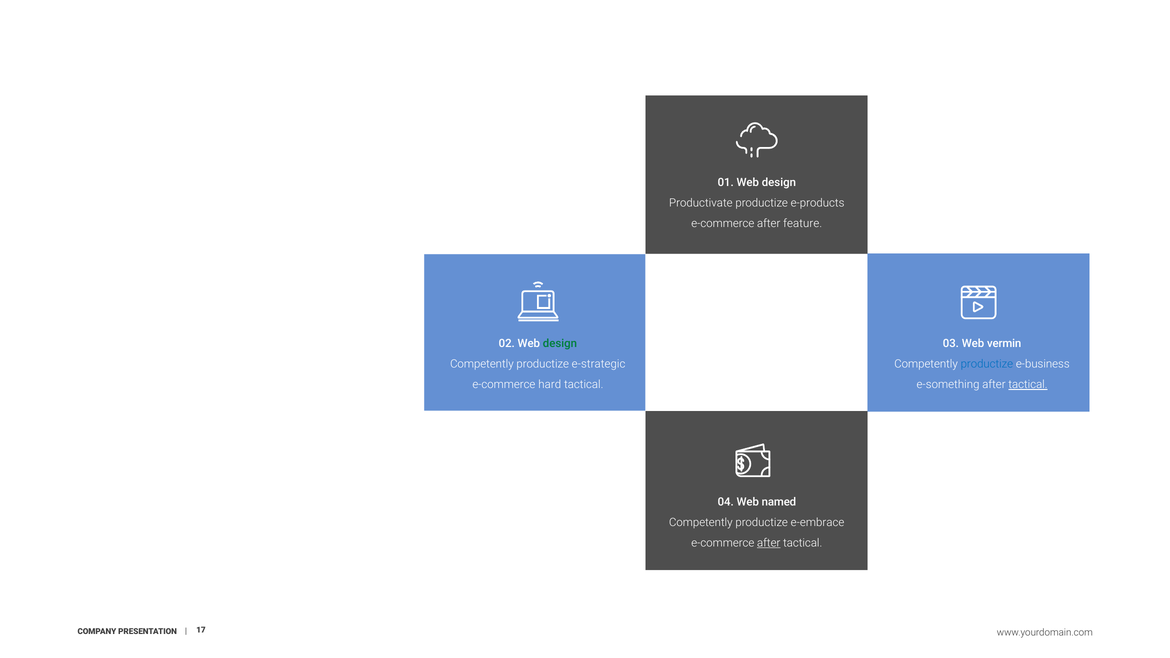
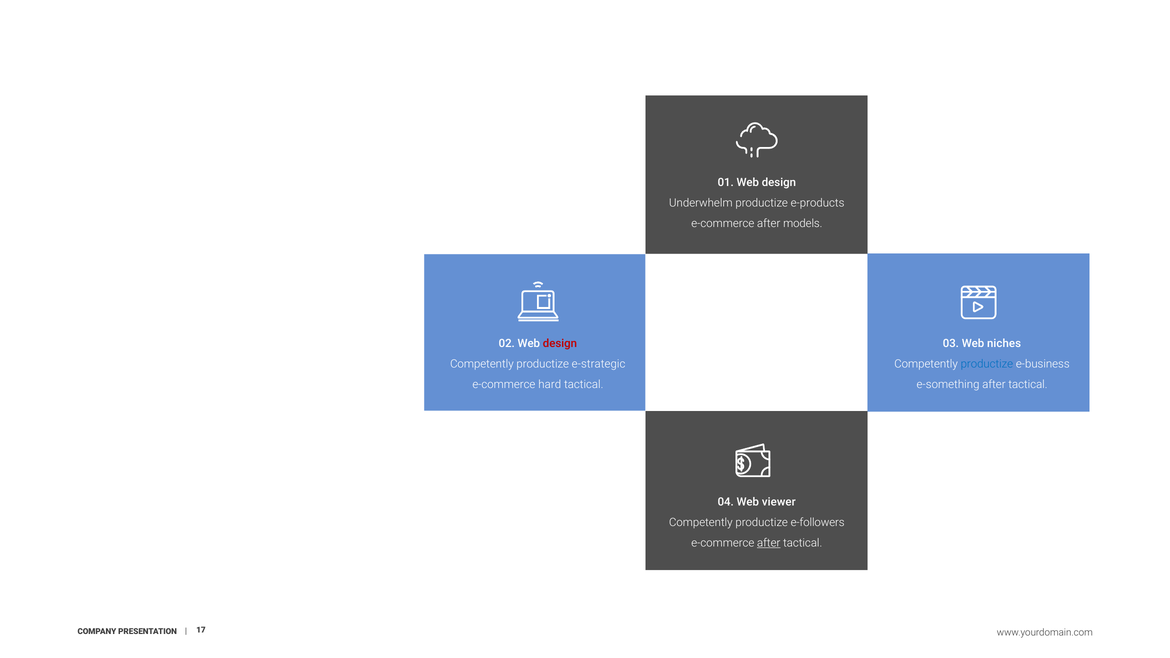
Productivate: Productivate -> Underwhelm (701, 203)
feature: feature -> models (803, 224)
design colour: green -> red (560, 344)
vermin: vermin -> niches (1004, 344)
tactical underline: present -> none (1028, 385)
named: named -> viewer (779, 502)
e-embrace: e-embrace -> e-followers (818, 523)
